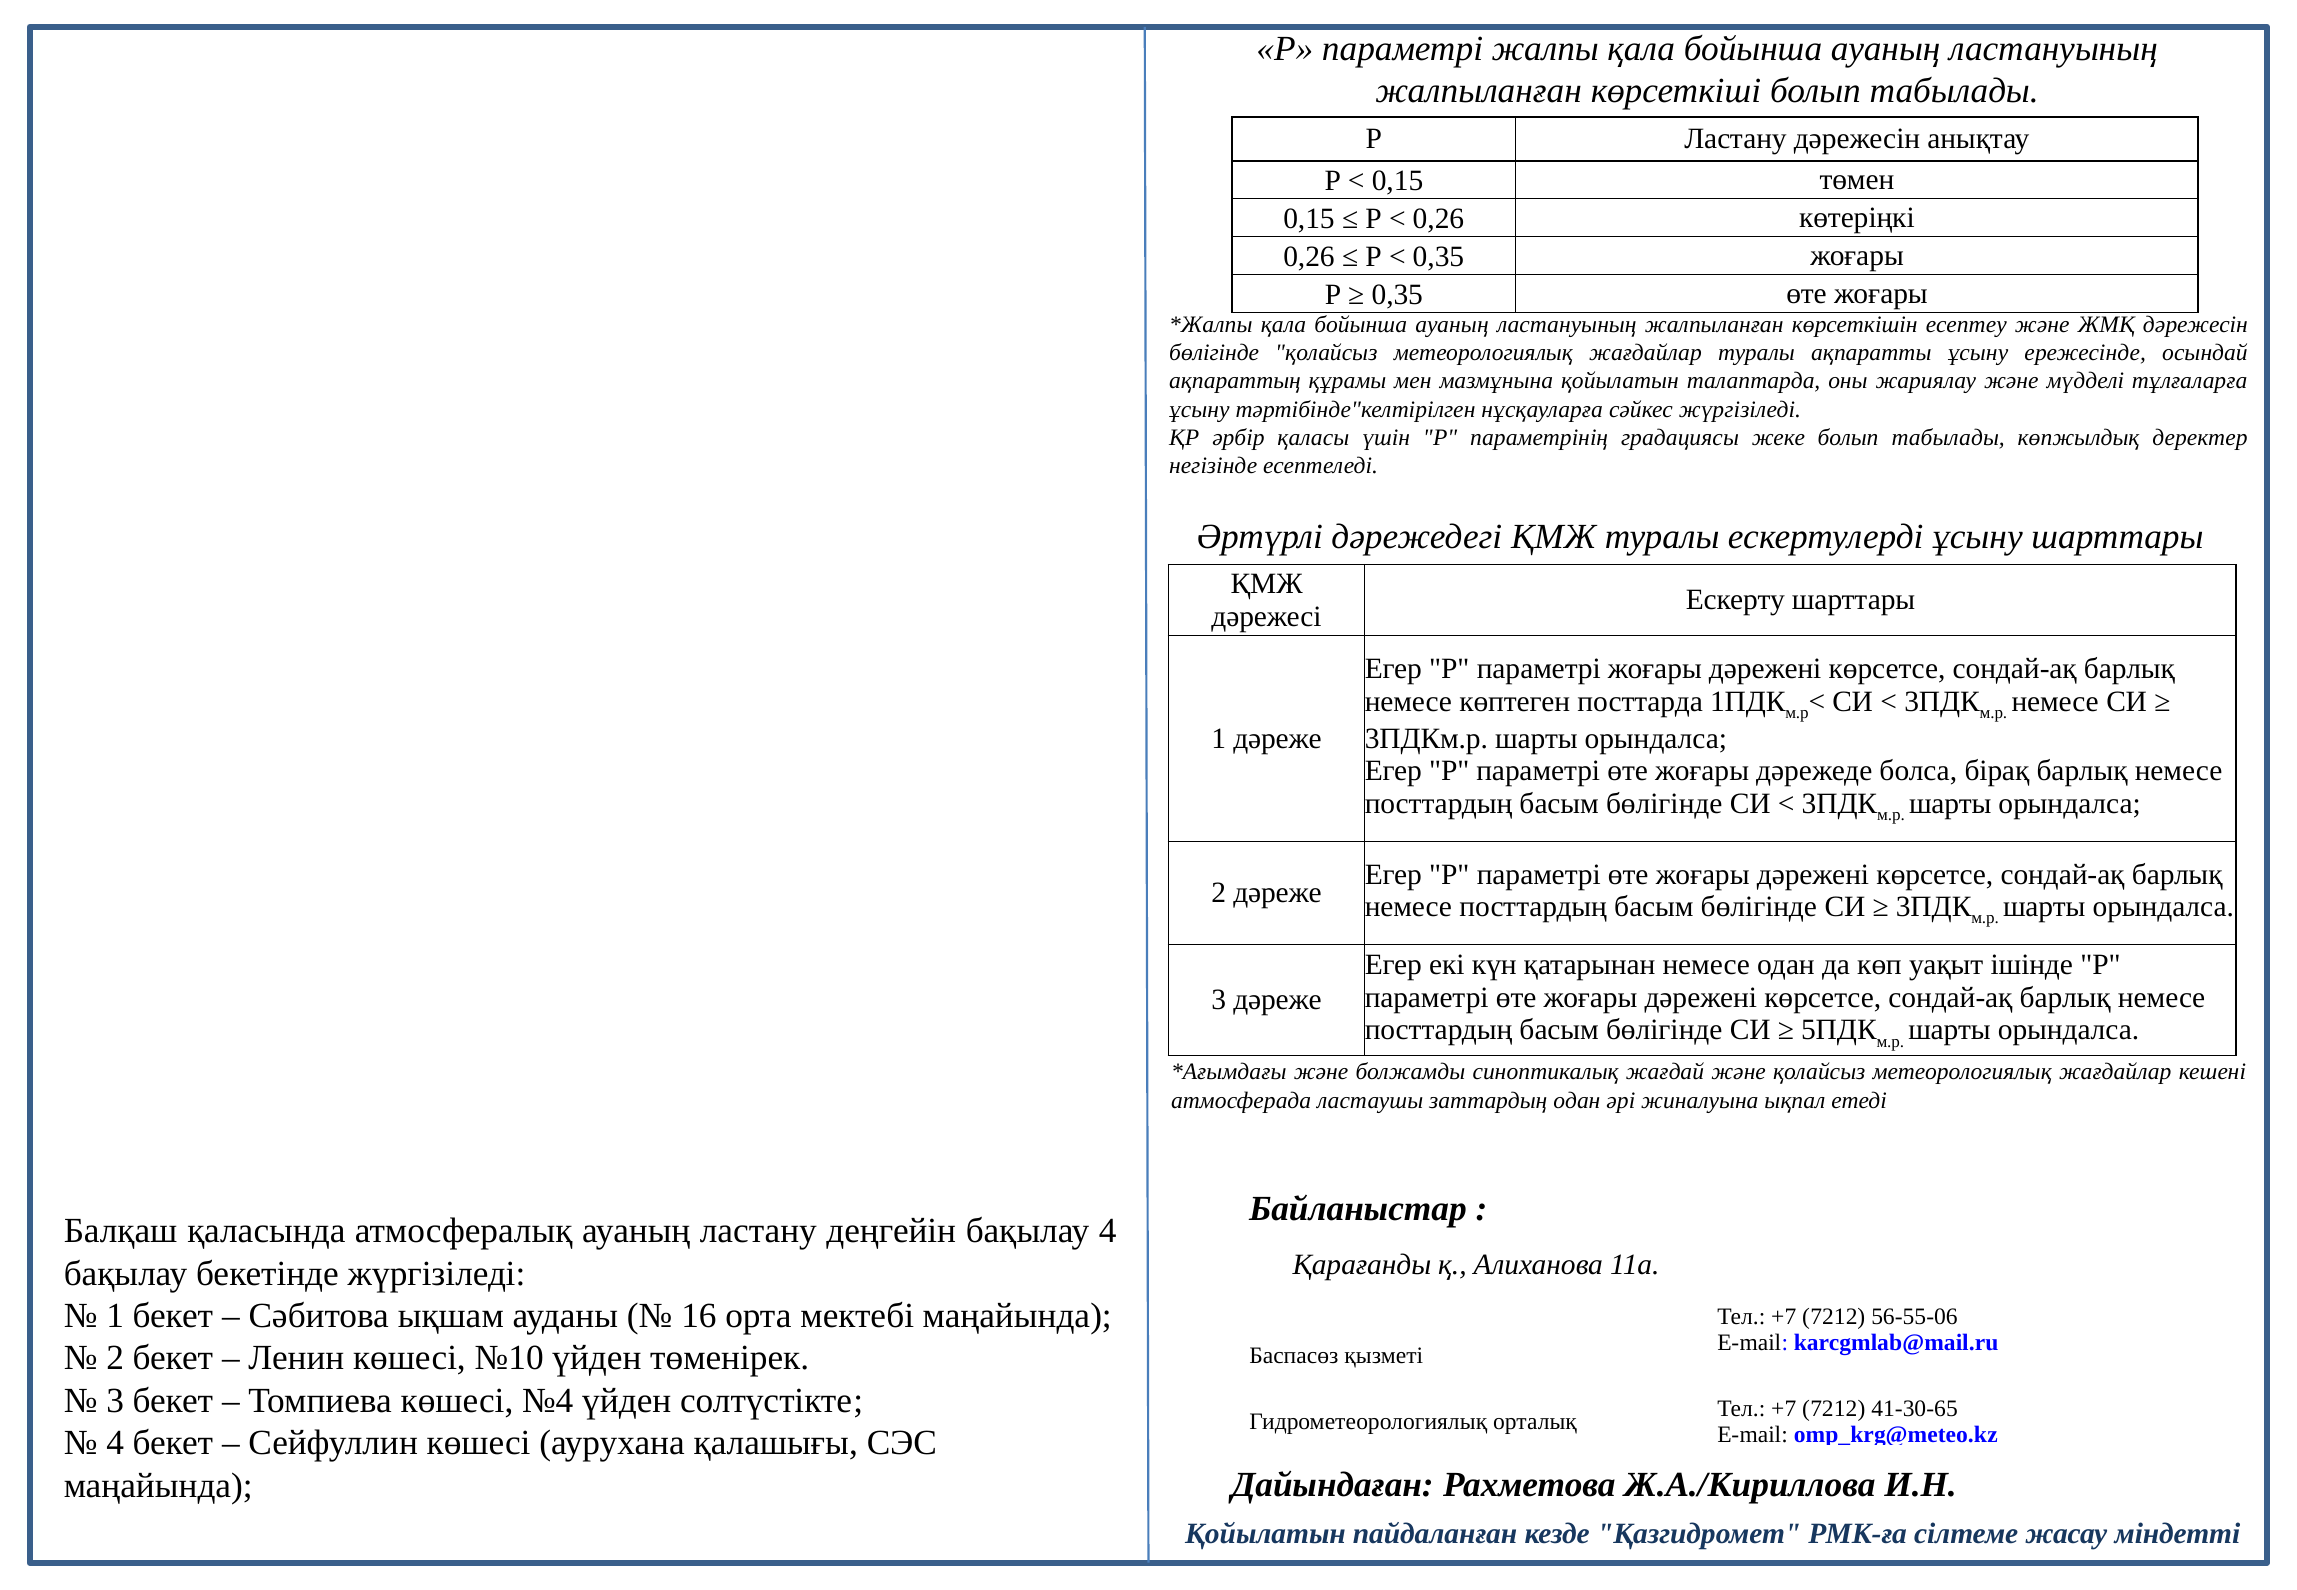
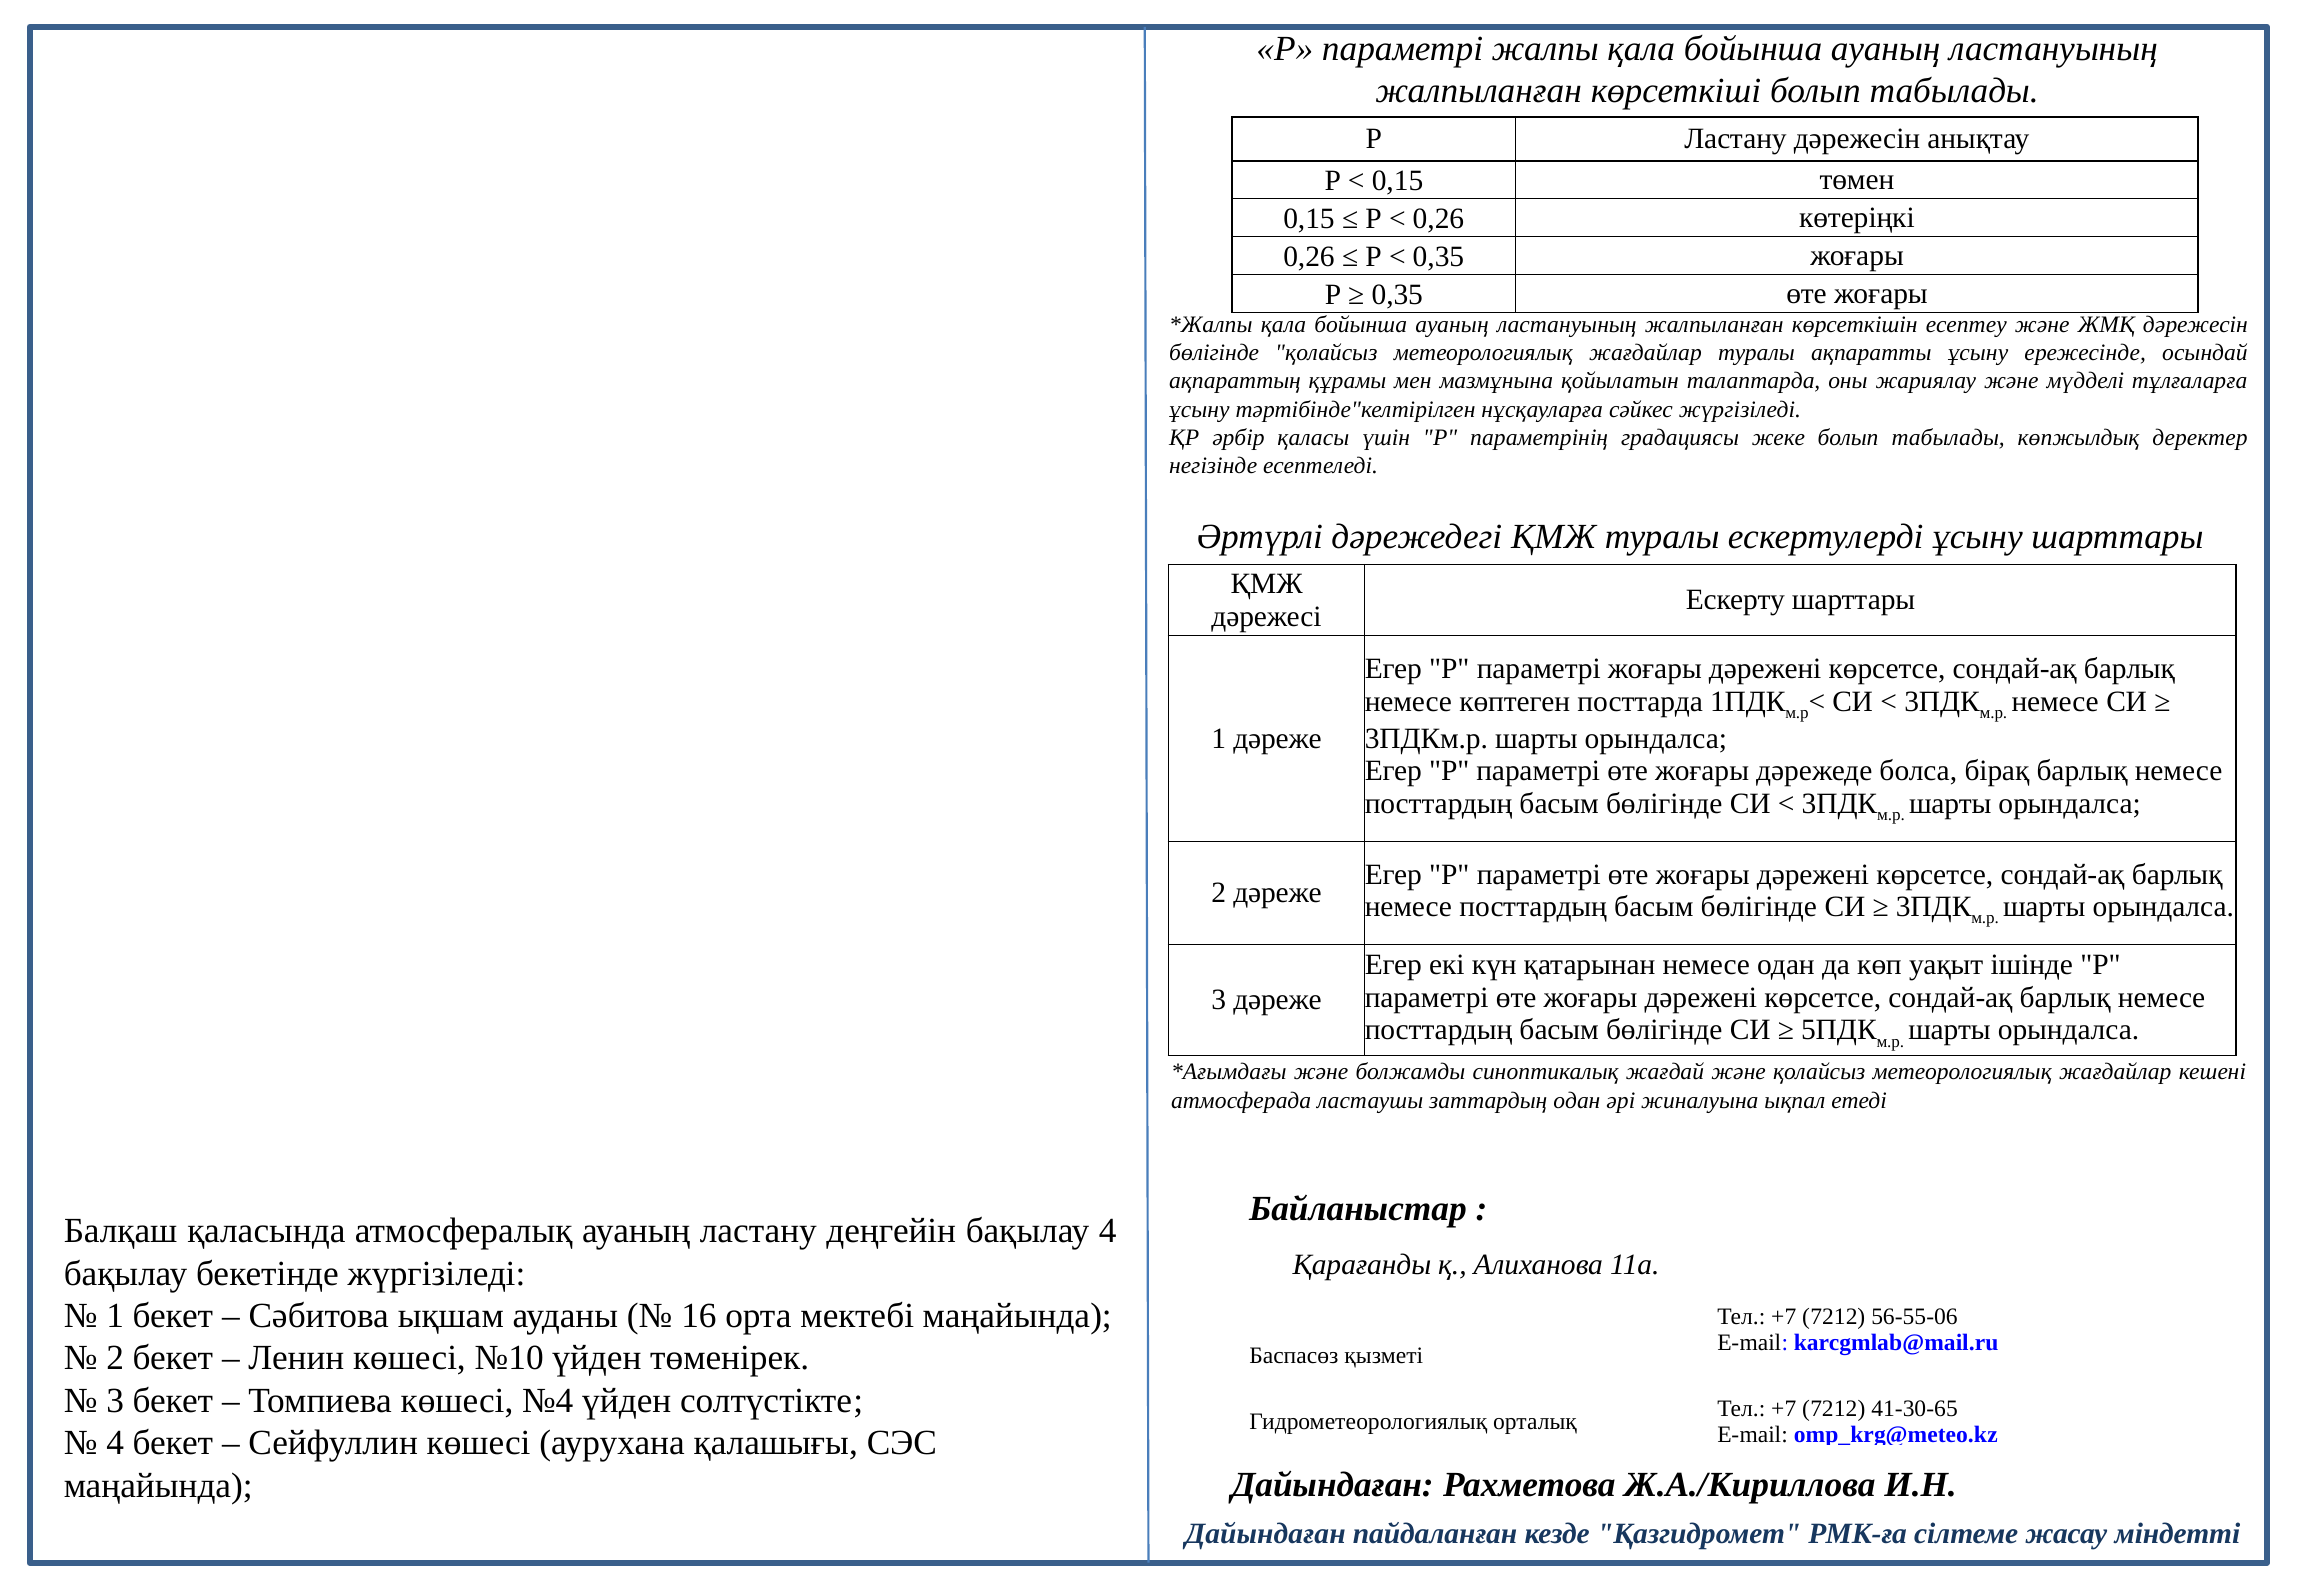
Қойылатын: Қойылатын -> Дайындаған (1265, 1534)
